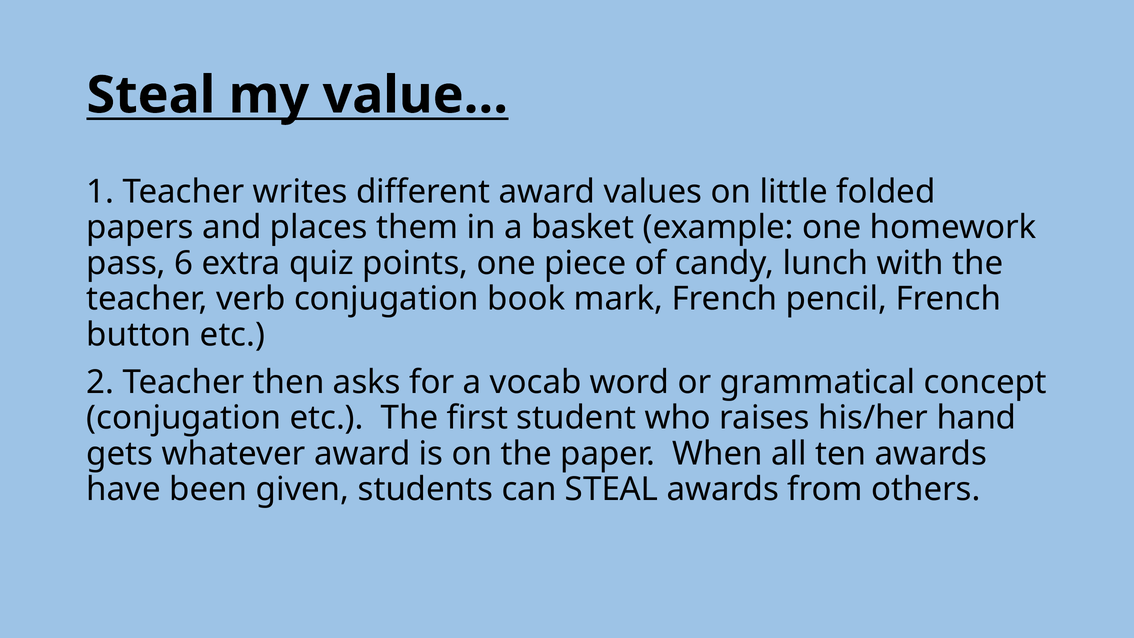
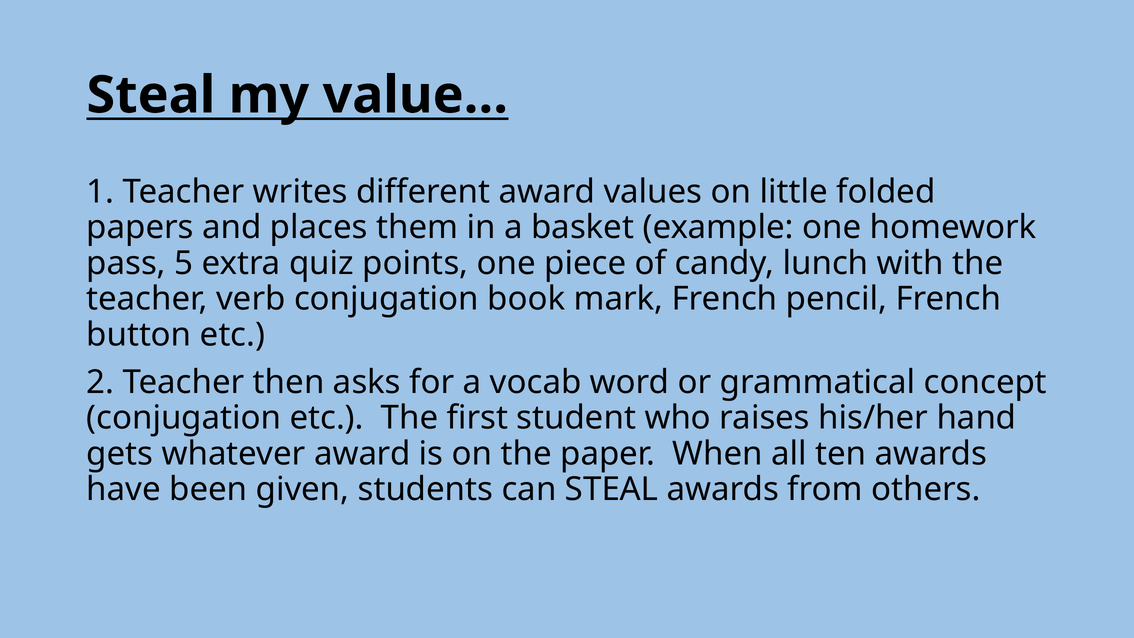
6: 6 -> 5 (184, 263)
